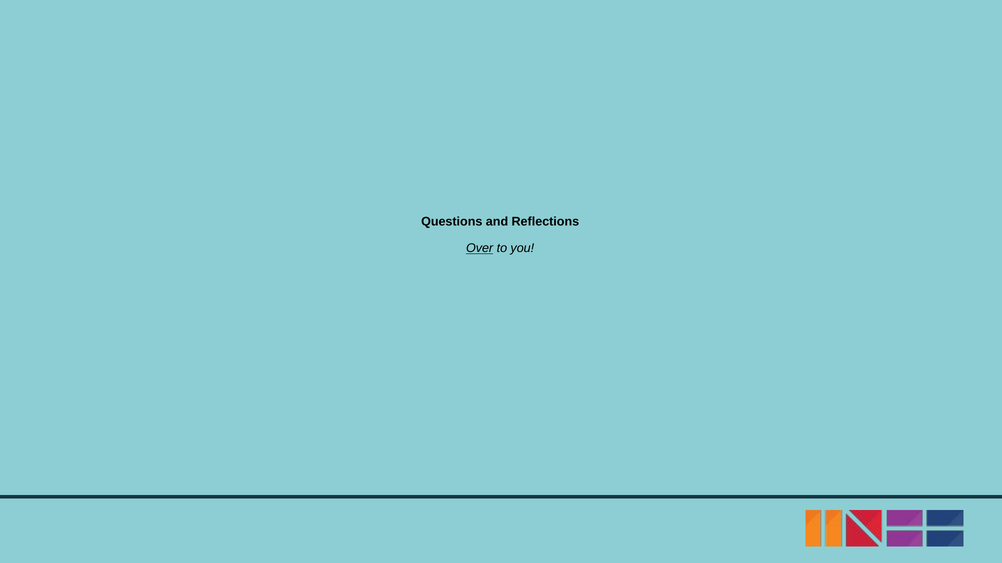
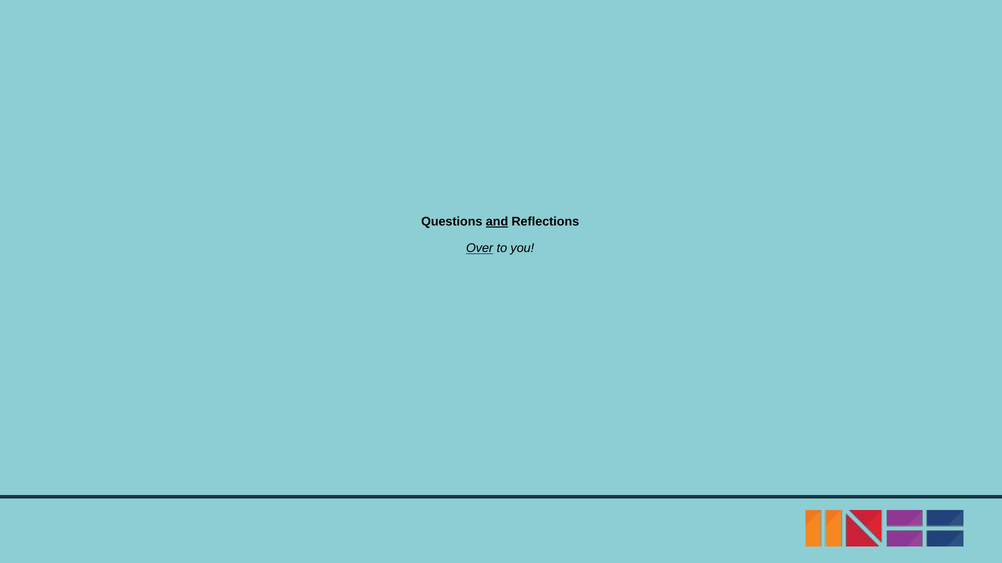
and underline: none -> present (497, 222)
